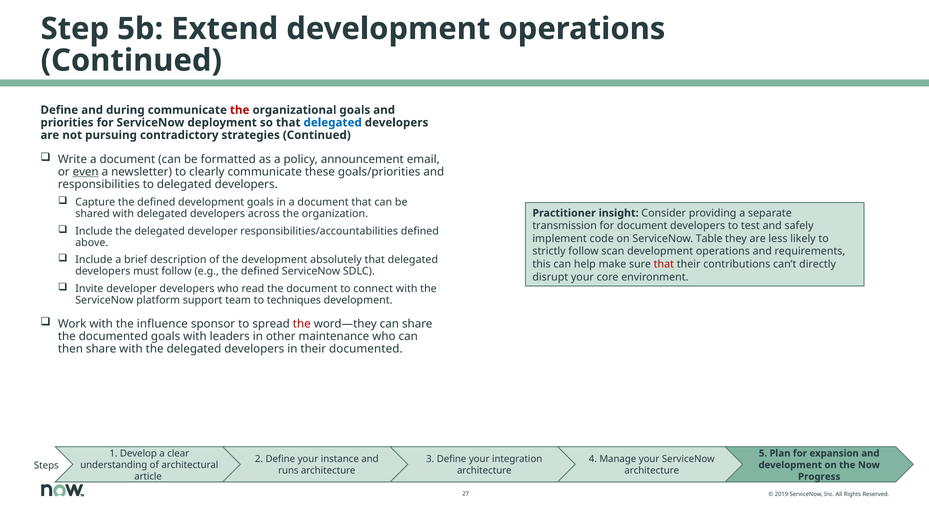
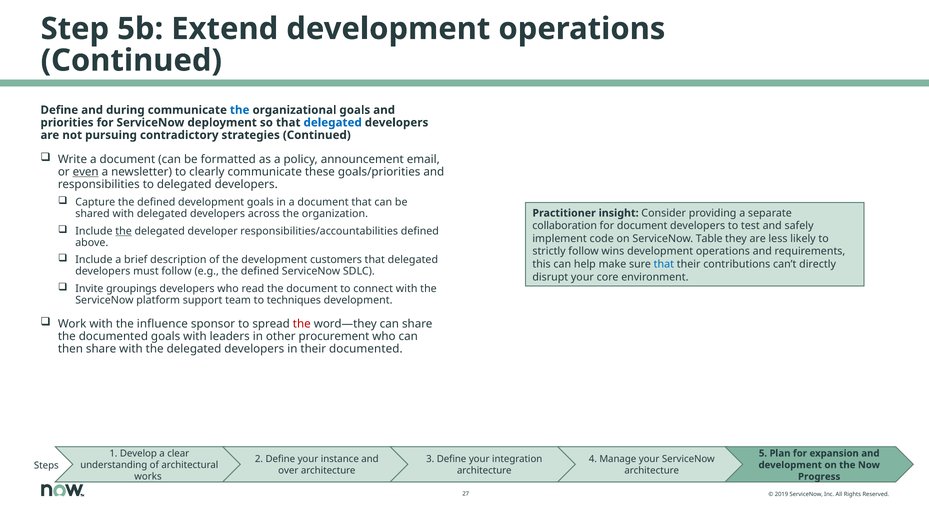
the colour: red -> blue (240, 110)
transmission: transmission -> collaboration (565, 226)
the underline: none -> present (124, 231)
scan: scan -> wins (613, 251)
absolutely: absolutely -> customers (336, 260)
that colour: red -> blue (664, 264)
Invite developer: developer -> groupings (131, 289)
maintenance: maintenance -> procurement (334, 336)
runs: runs -> over (288, 471)
article: article -> works (148, 476)
